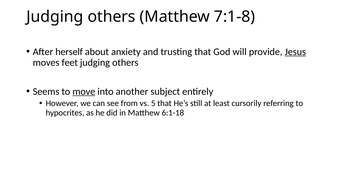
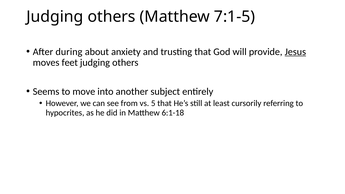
7:1-8: 7:1-8 -> 7:1-5 (235, 17)
herself: herself -> during (69, 52)
move underline: present -> none (84, 92)
